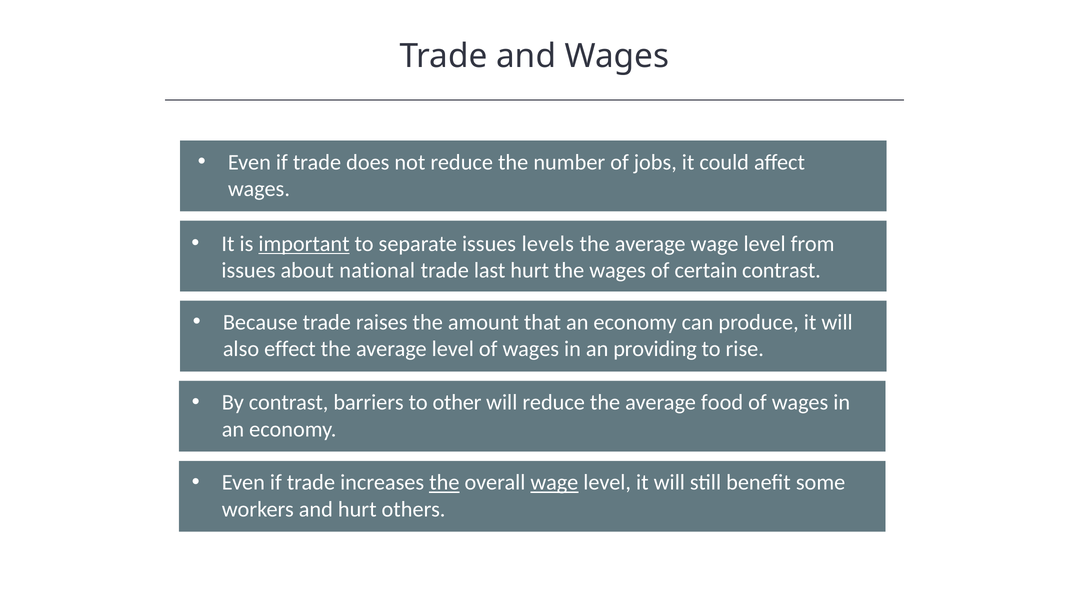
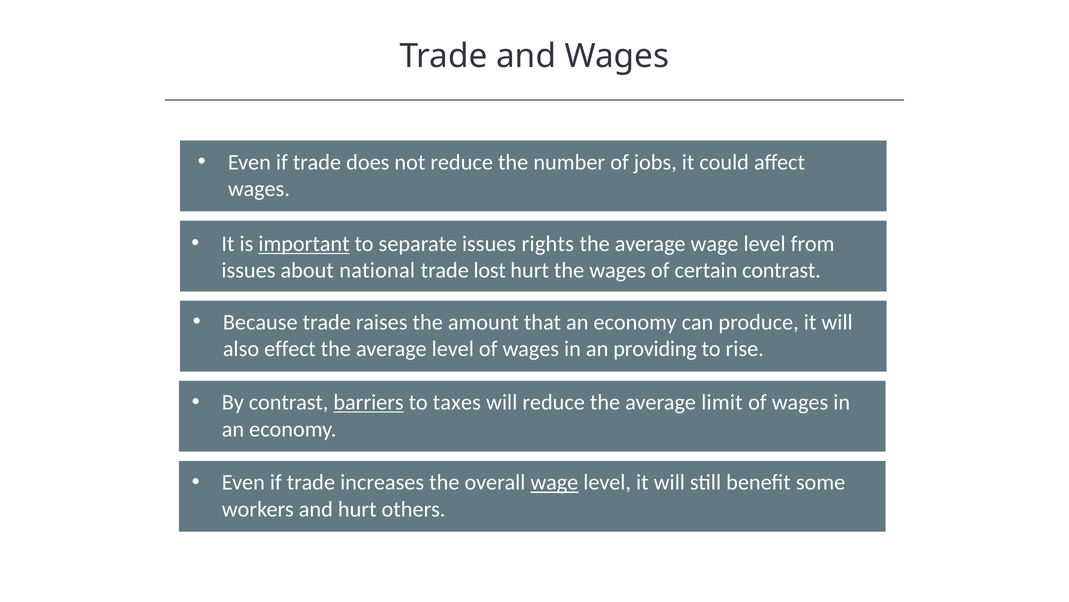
levels: levels -> rights (548, 244)
last: last -> lost (490, 270)
barriers underline: none -> present (369, 402)
other: other -> taxes (457, 402)
food: food -> limit (722, 402)
the underline: present -> none (444, 482)
